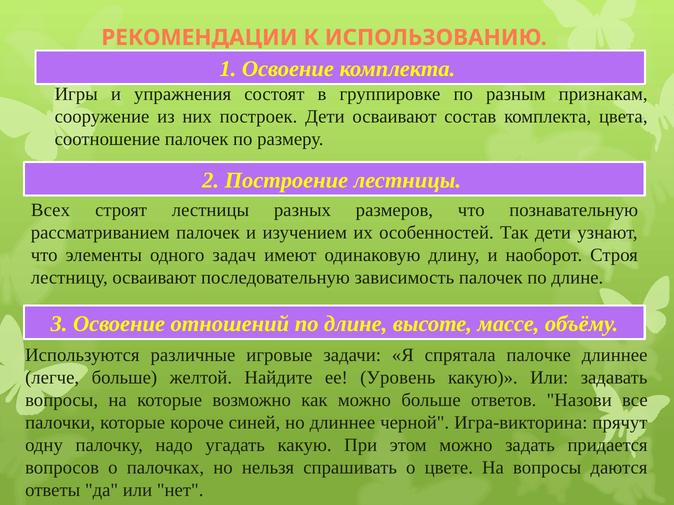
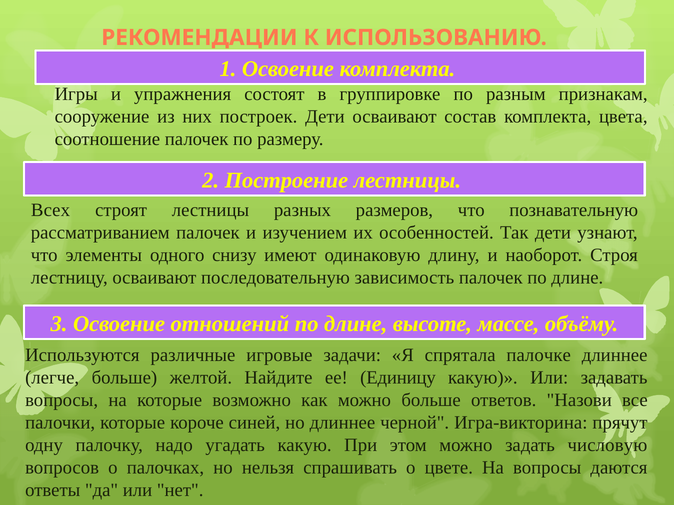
задач: задач -> снизу (234, 255)
Уровень: Уровень -> Единицу (398, 378)
придается: придается -> числовую (607, 446)
